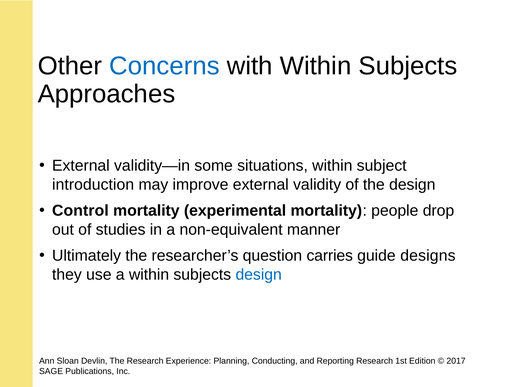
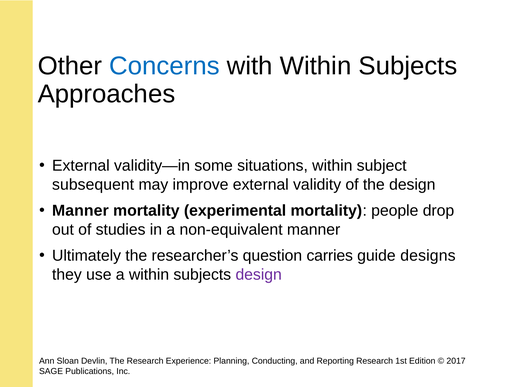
introduction: introduction -> subsequent (93, 185)
Control: Control -> Manner (80, 211)
design colour: blue -> purple (259, 275)
